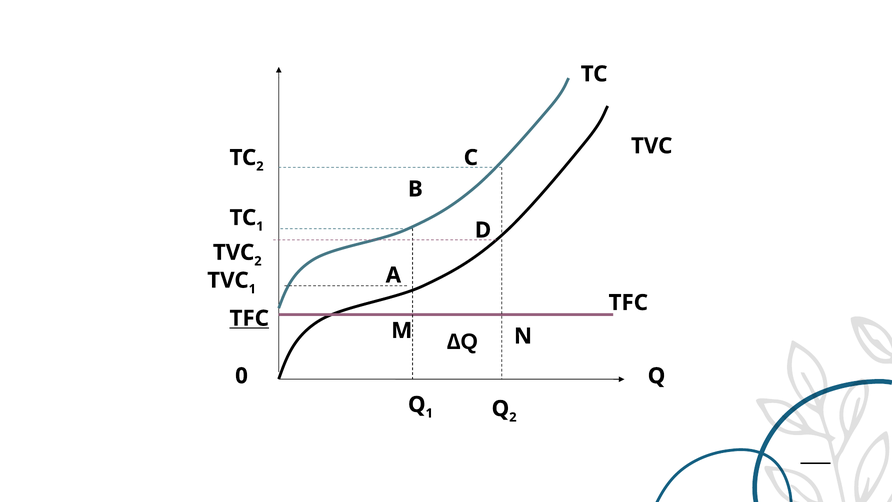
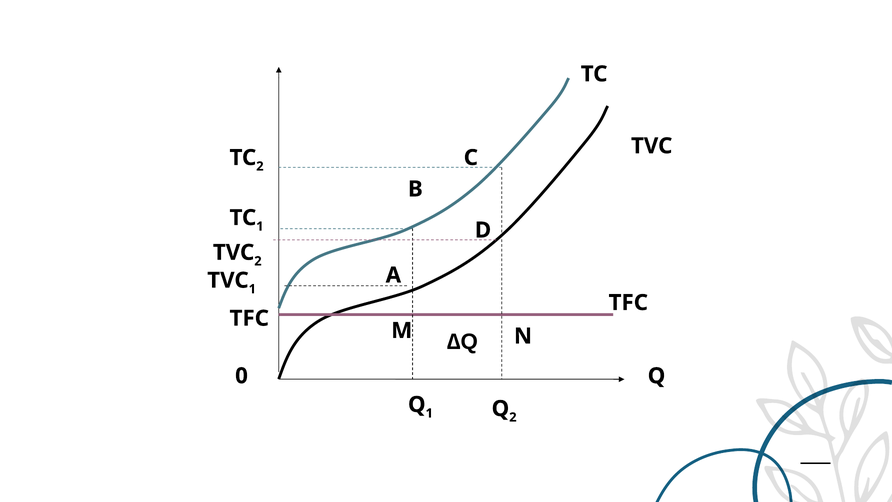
TFC underline: present -> none (249, 318)
